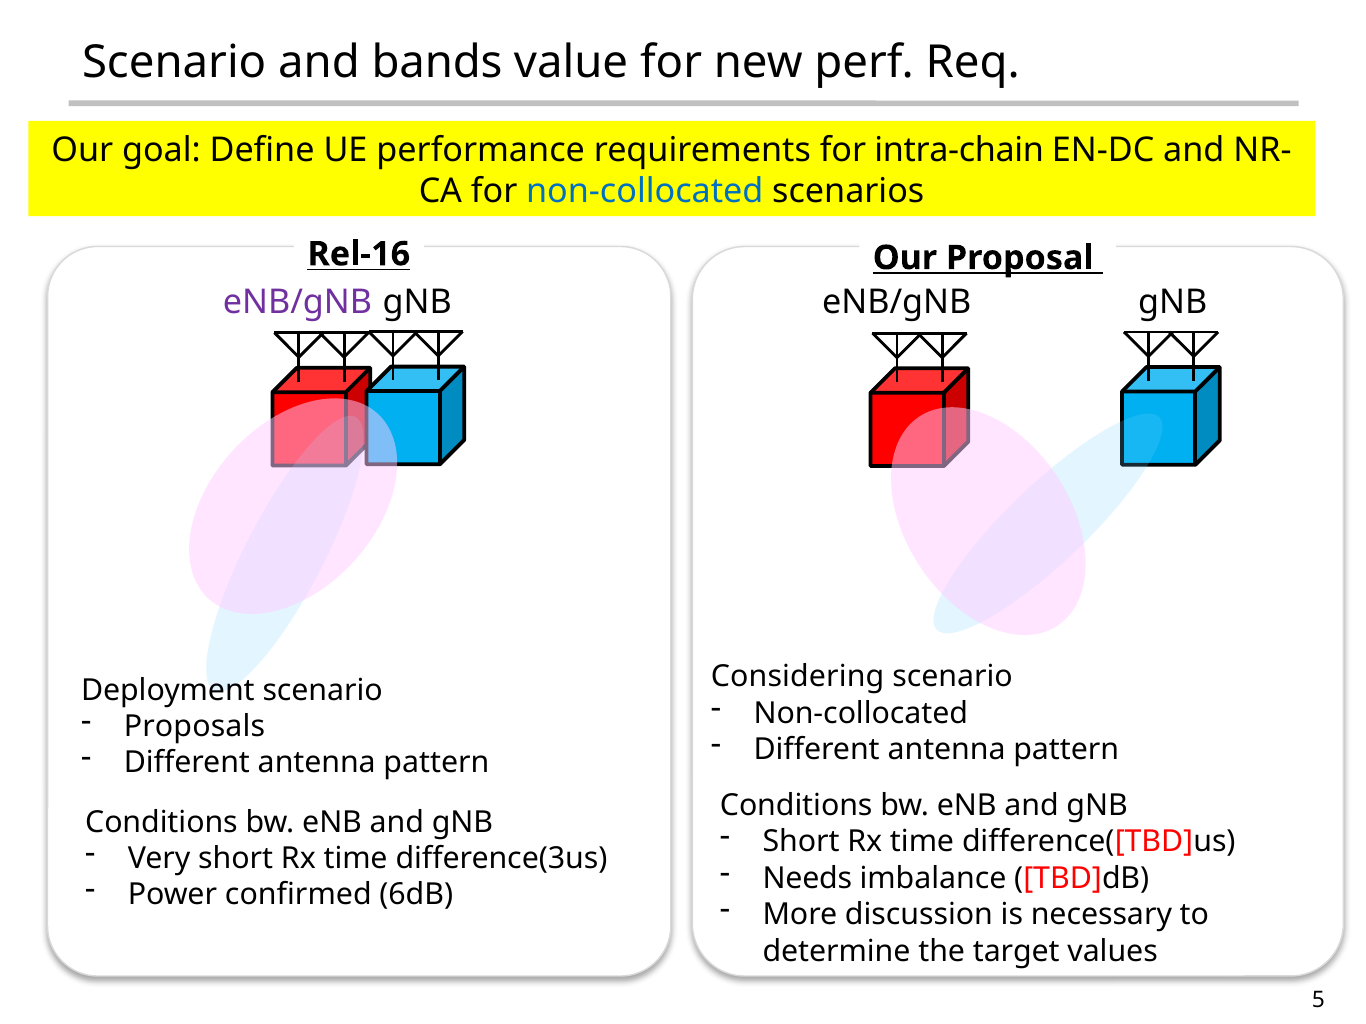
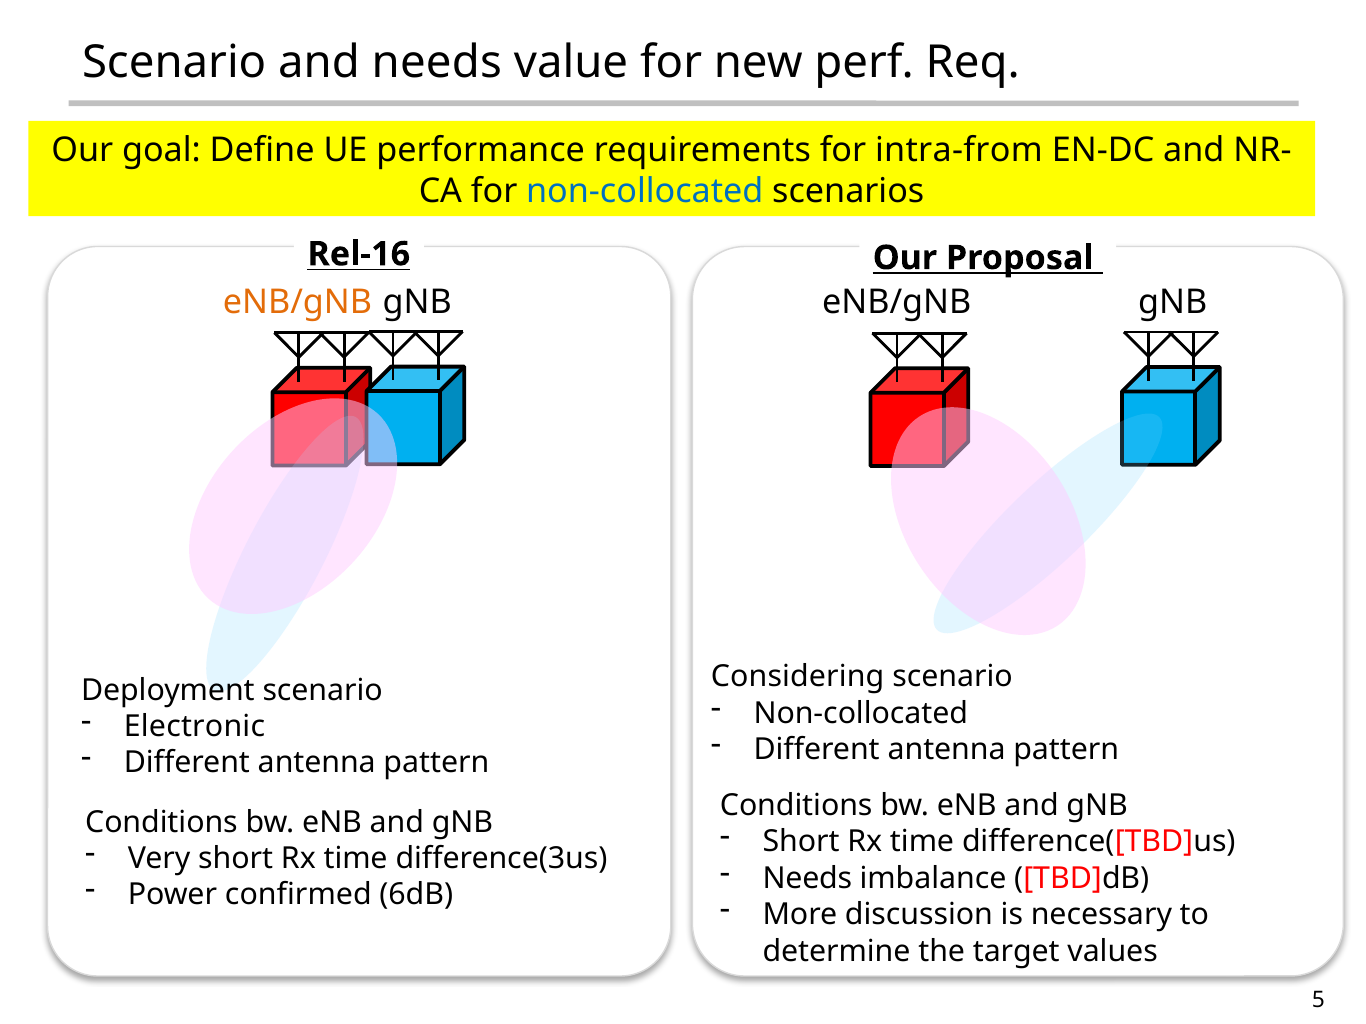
and bands: bands -> needs (437, 63)
intra-chain: intra-chain -> intra-from (959, 151)
eNB/gNB colour: purple -> orange (298, 302)
Proposals: Proposals -> Electronic (194, 727)
